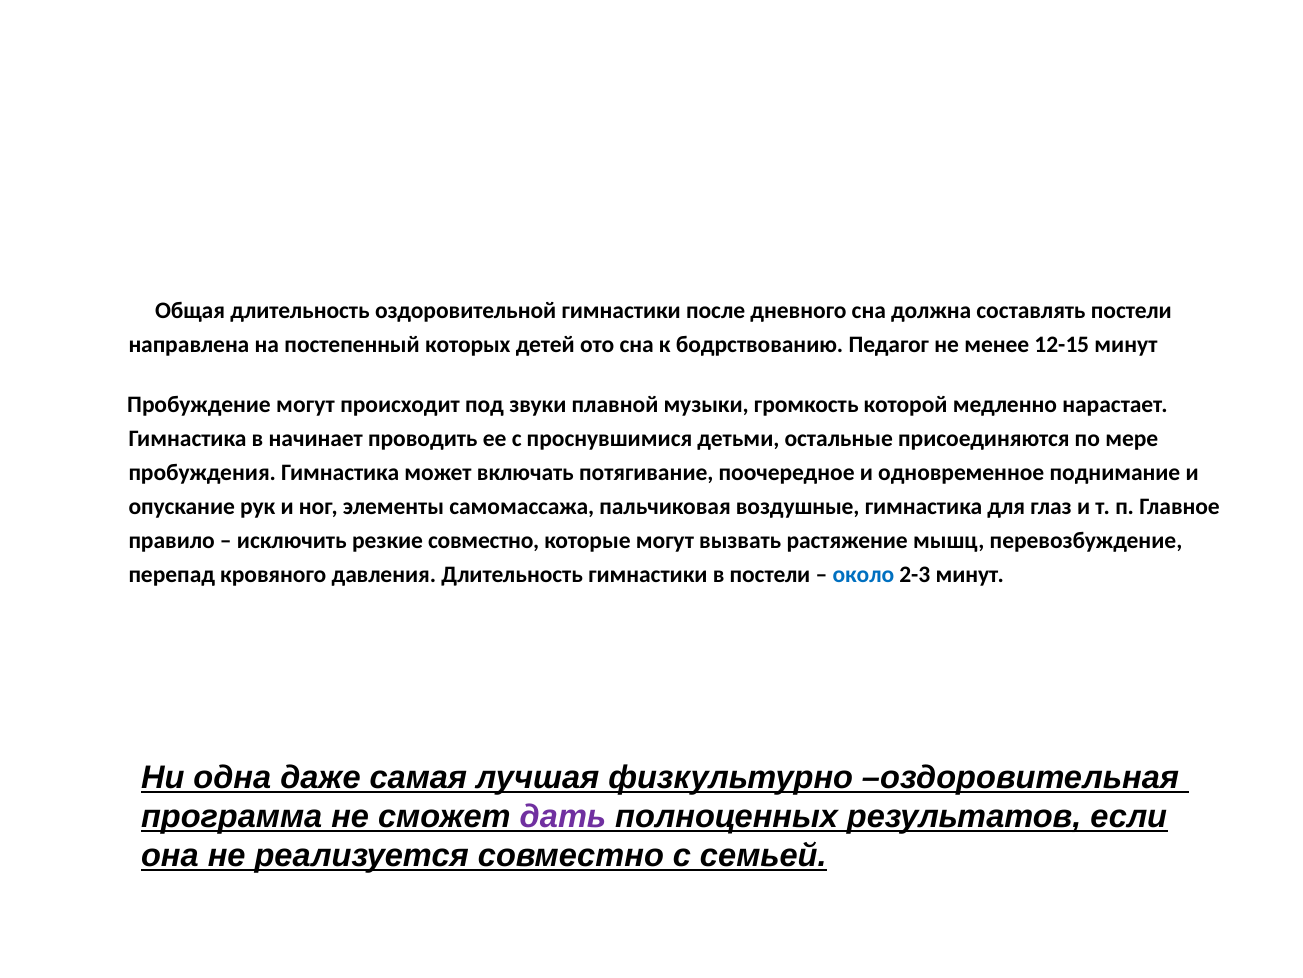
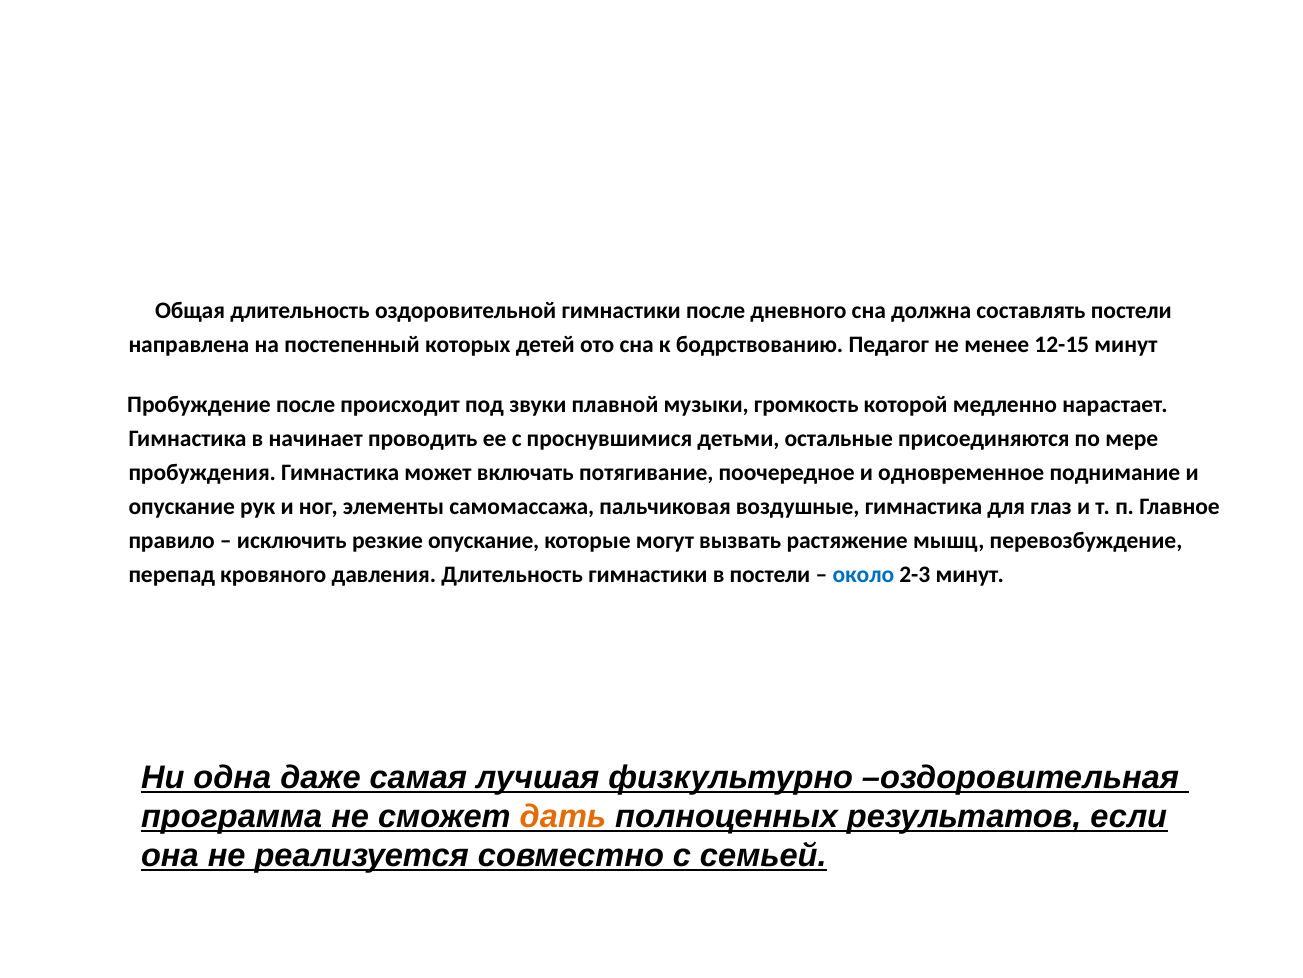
Пробуждение могут: могут -> после (306, 405)
резкие совместно: совместно -> опускание (484, 540)
дать colour: purple -> orange (563, 816)
